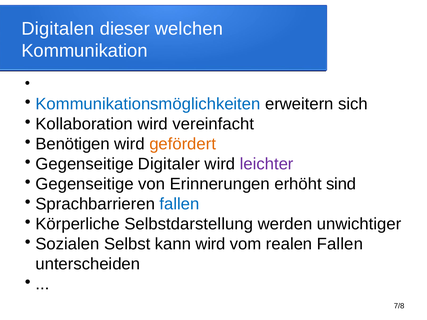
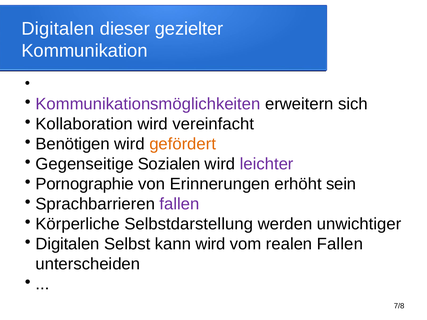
welchen: welchen -> gezielter (189, 29)
Kommunikationsmöglichkeiten colour: blue -> purple (148, 104)
Digitaler: Digitaler -> Sozialen (169, 164)
Gegenseitige: Gegenseitige -> Pornographie (85, 184)
sind: sind -> sein (341, 184)
fallen colour: blue -> purple (180, 204)
Sozialen: Sozialen -> Digitalen (68, 244)
